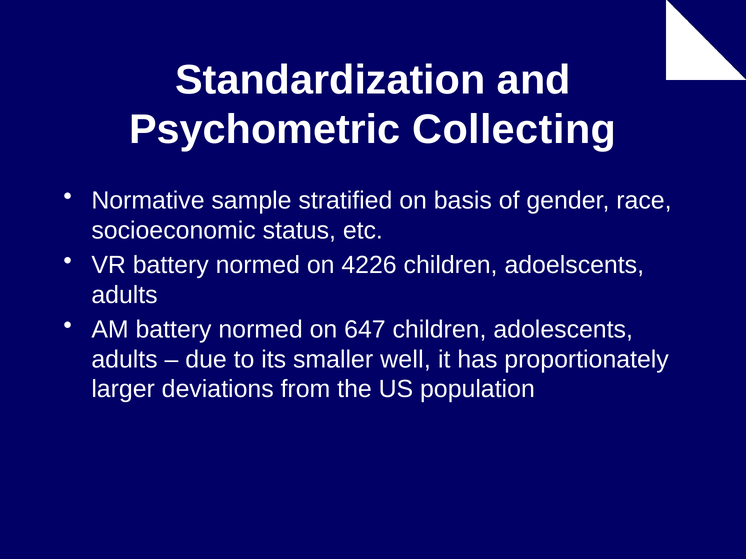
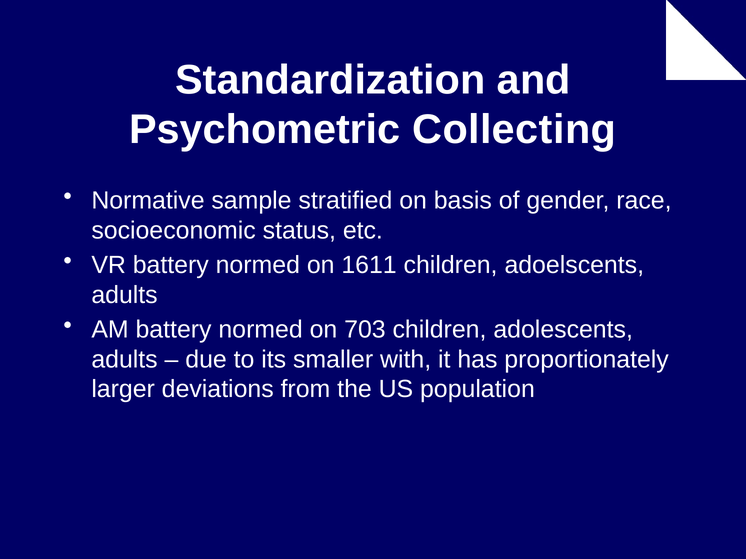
4226: 4226 -> 1611 (369, 265)
647: 647 -> 703 (365, 330)
well: well -> with (406, 360)
